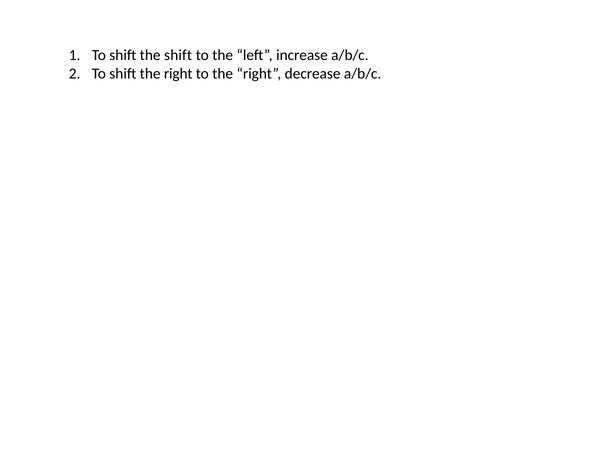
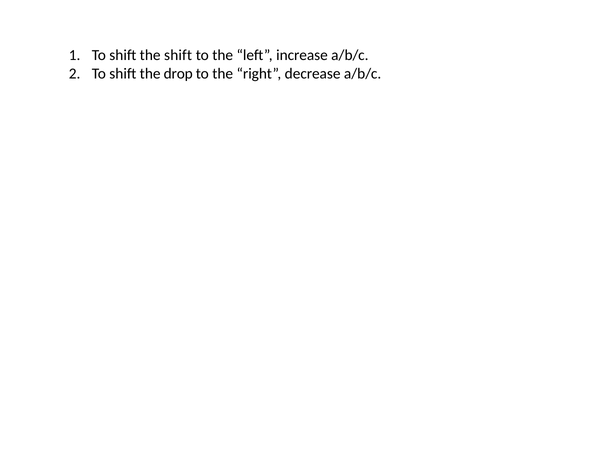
shift the right: right -> drop (178, 73)
